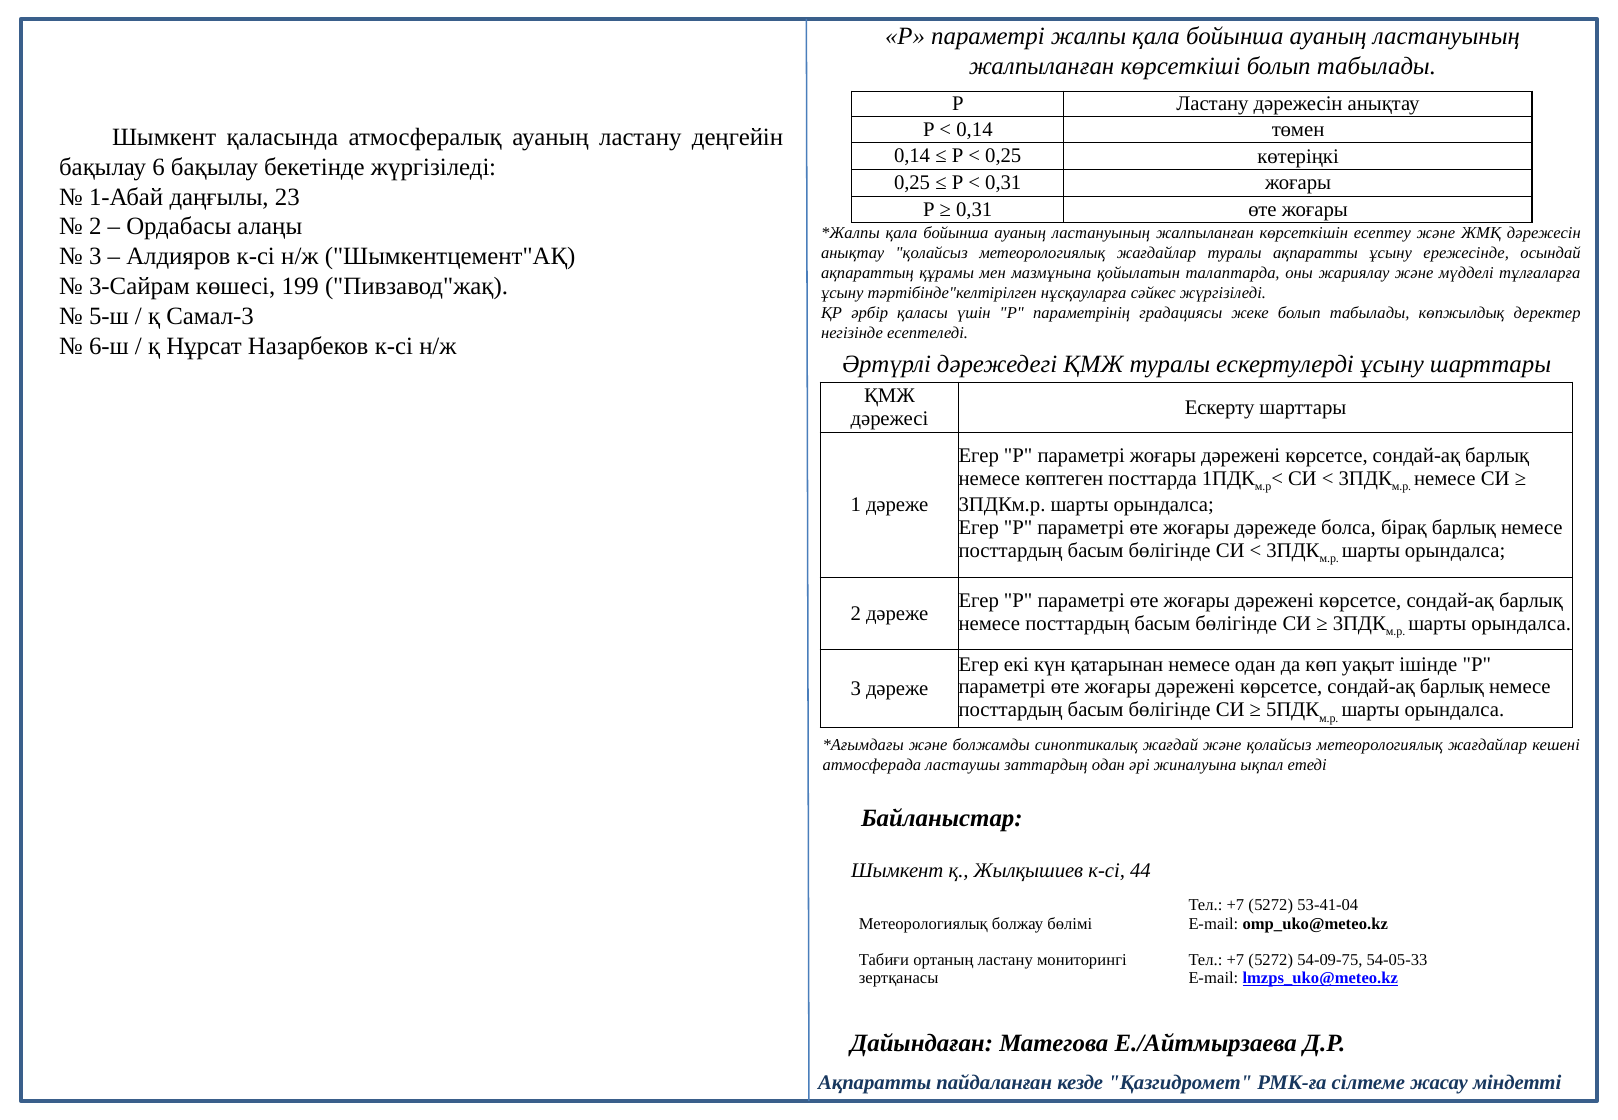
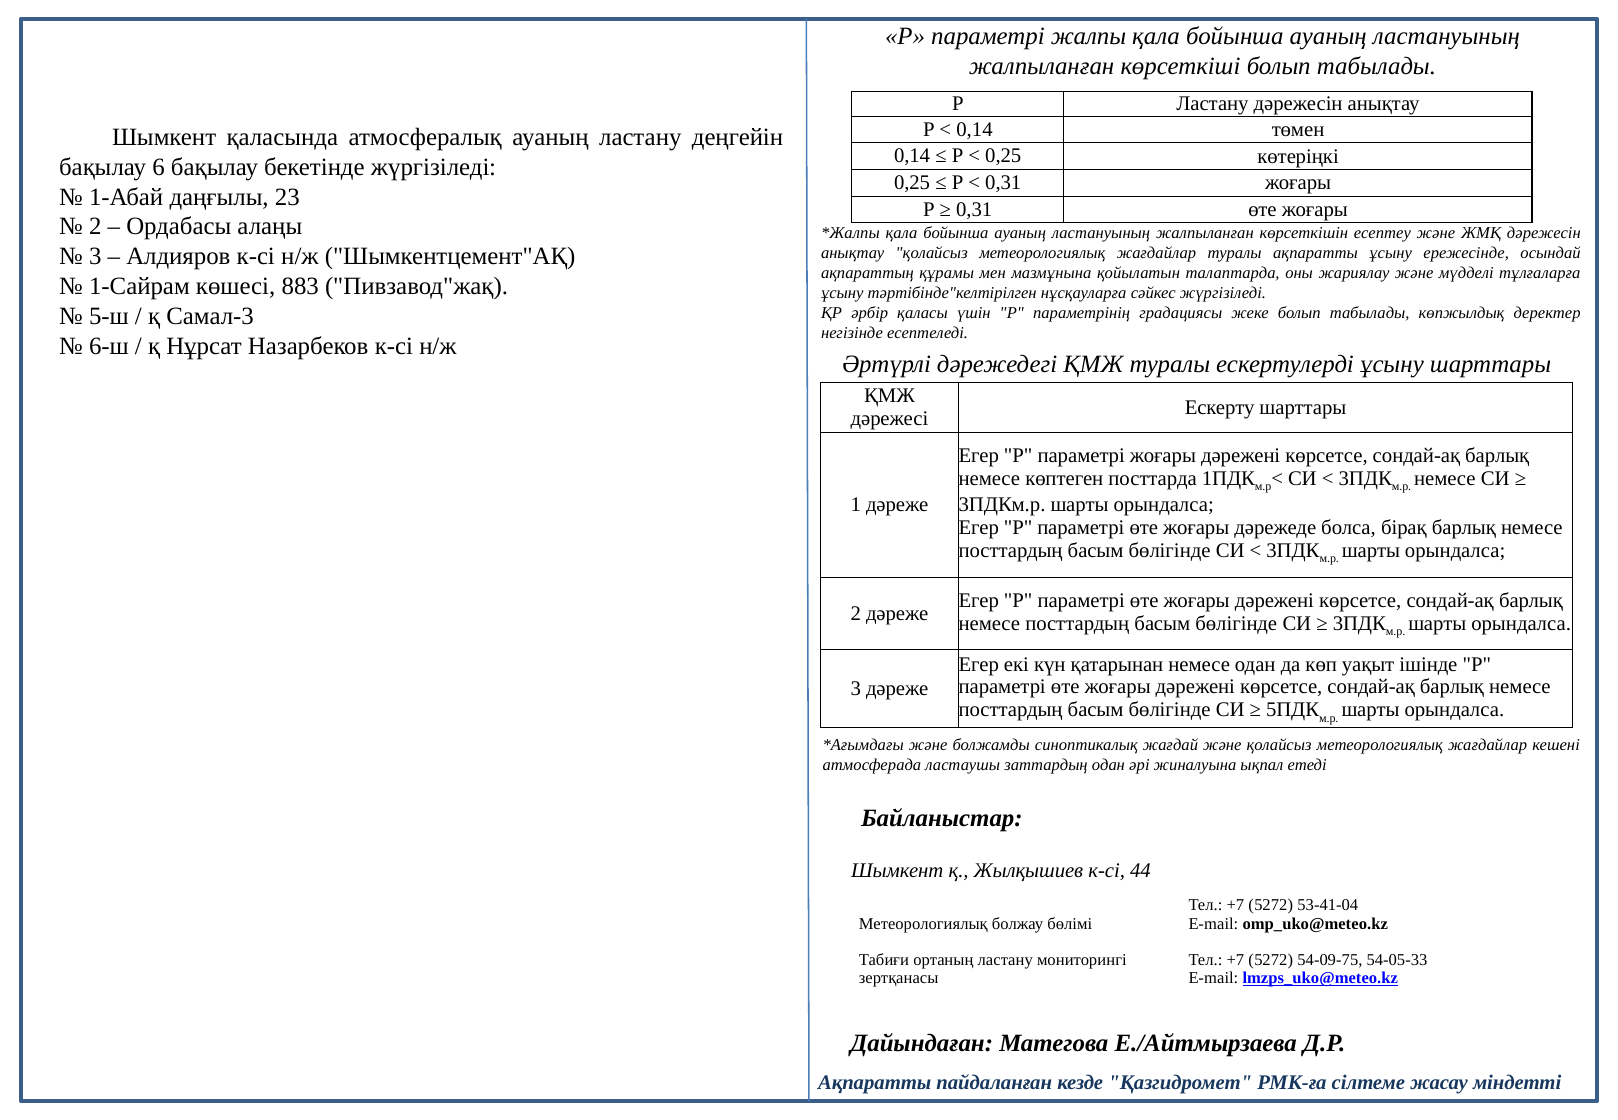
3-Сайрам: 3-Сайрам -> 1-Сайрам (139, 286)
199: 199 -> 883 (300, 286)
